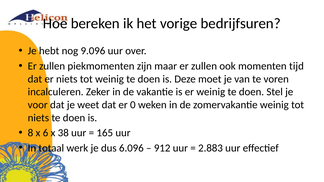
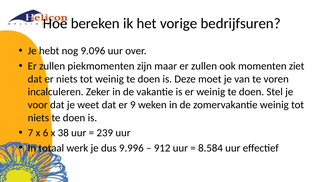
tijd: tijd -> ziet (297, 66)
0: 0 -> 9 (133, 105)
8: 8 -> 7 (30, 133)
165: 165 -> 239 (105, 133)
6.096: 6.096 -> 9.996 (131, 148)
2.883: 2.883 -> 8.584 (210, 148)
